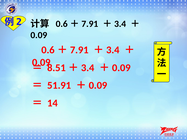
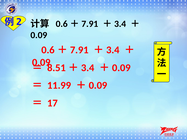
51.91: 51.91 -> 11.99 (59, 86)
14: 14 -> 17 (52, 103)
